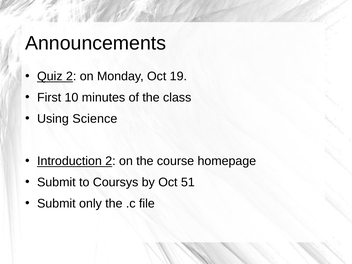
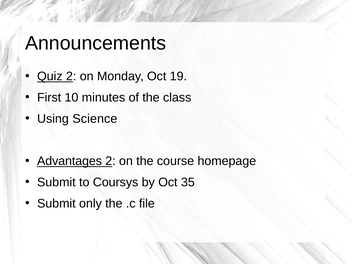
Introduction: Introduction -> Advantages (70, 161)
51: 51 -> 35 (188, 182)
